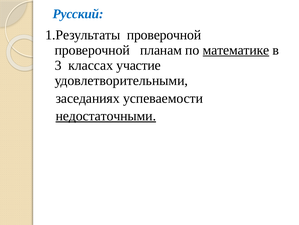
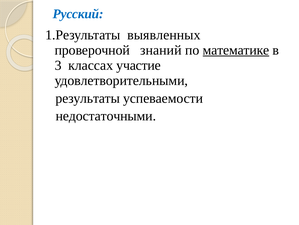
1.Результаты проверочной: проверочной -> выявленных (164, 35)
планам: планам -> знаний (161, 50)
заседаниях: заседаниях -> результаты (88, 98)
недостаточными underline: present -> none (106, 116)
